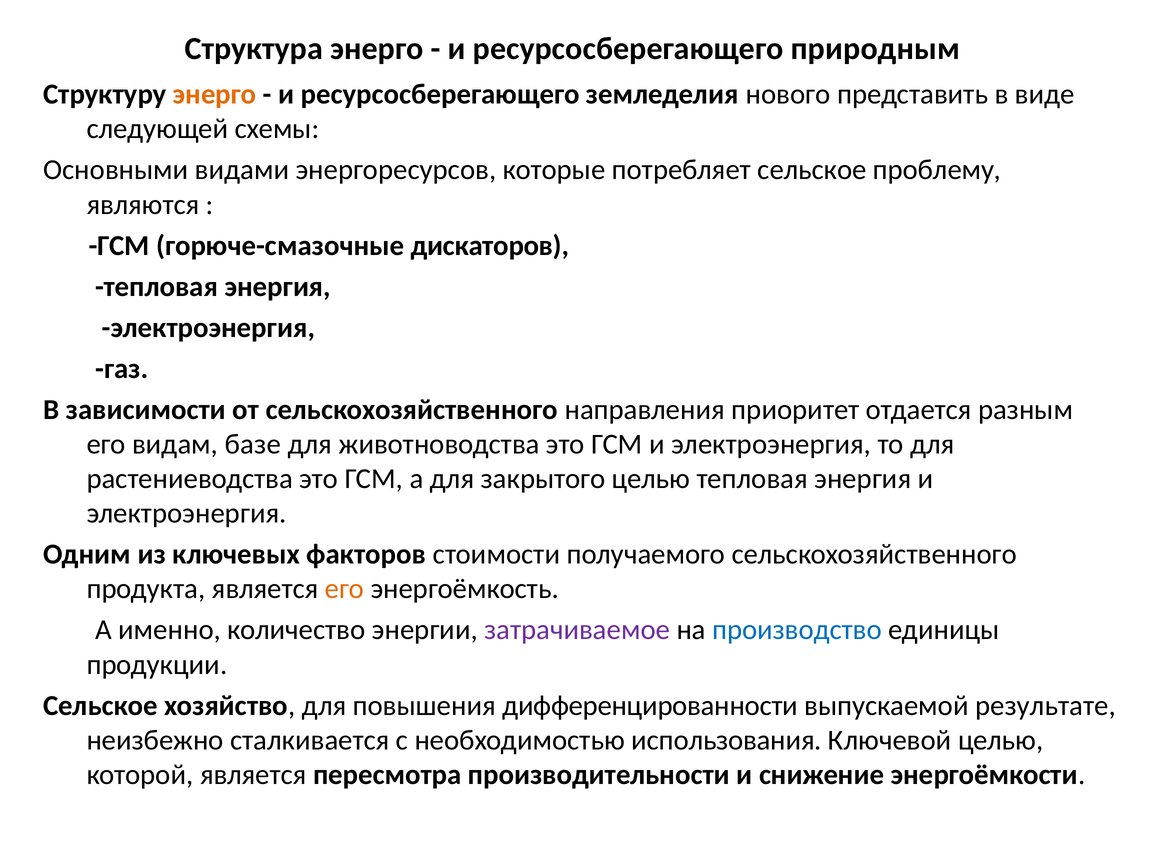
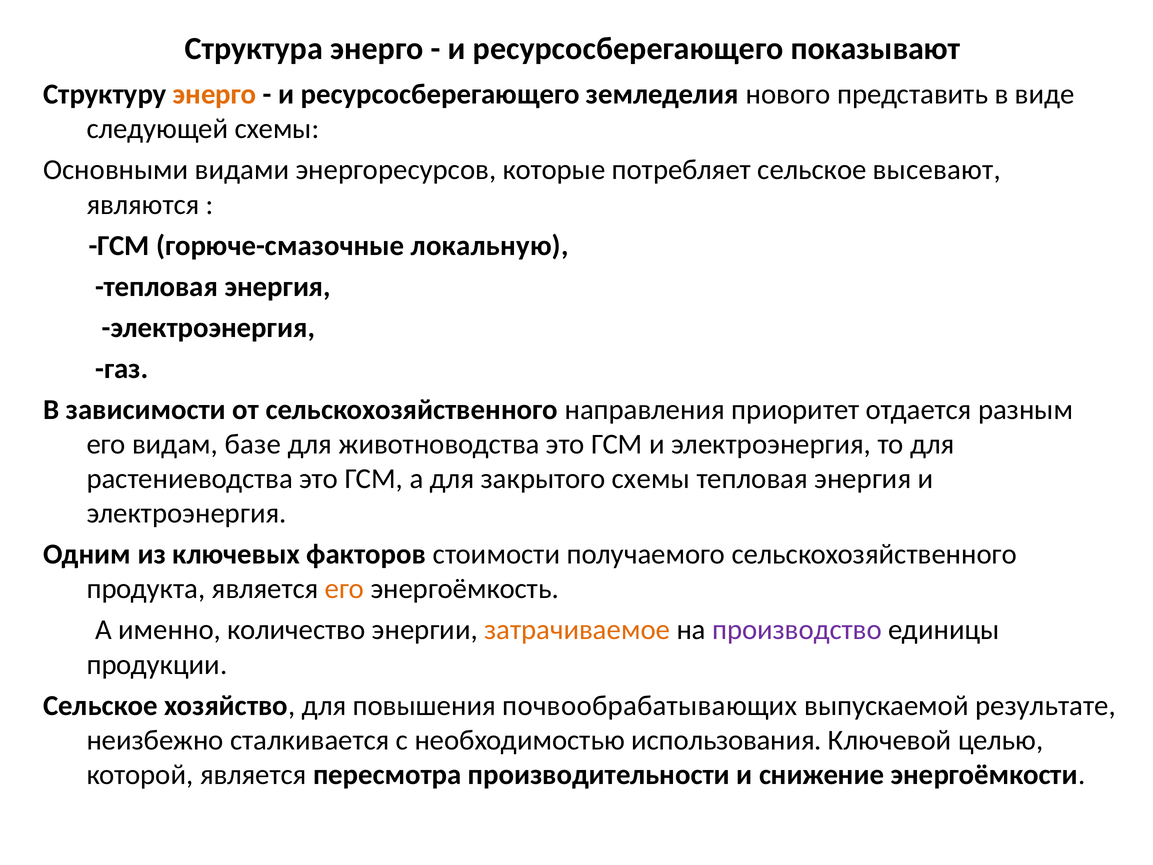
природным: природным -> показывают (876, 49)
проблему: проблему -> высевают (937, 170)
дискаторов: дискаторов -> локальную (490, 245)
закрытого целью: целью -> схемы (651, 479)
затрачиваемое colour: purple -> orange (577, 630)
производство colour: blue -> purple (797, 630)
дифференцированности: дифференцированности -> почвообрабатывающих (650, 705)
